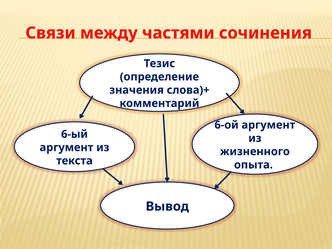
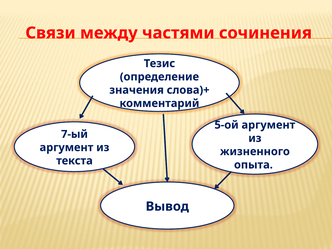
6-ой: 6-ой -> 5-ой (227, 125)
6-ый: 6-ый -> 7-ый (74, 134)
